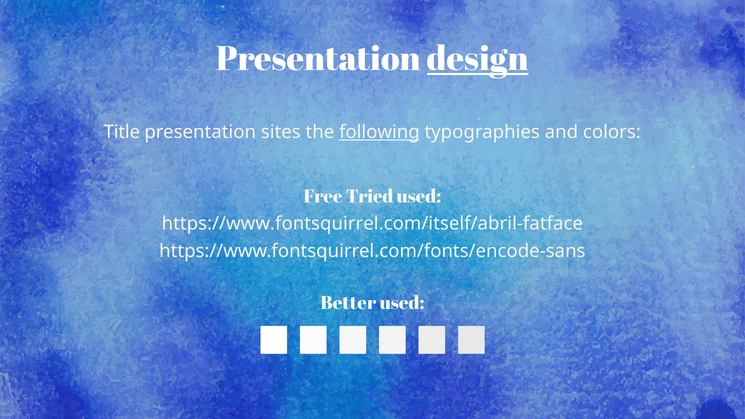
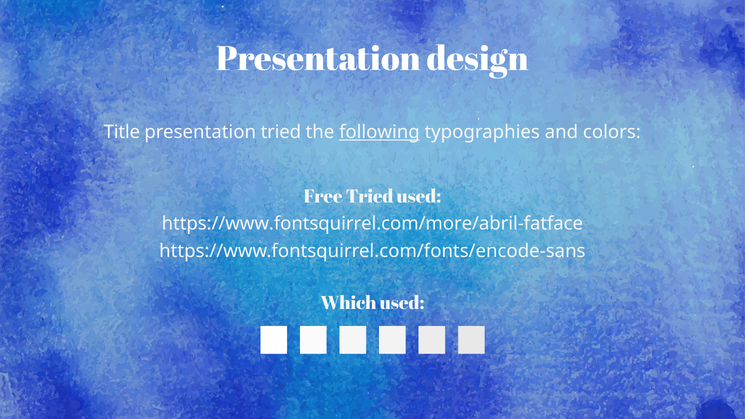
design underline: present -> none (478, 59)
presentation sites: sites -> tried (281, 132)
https://www.fontsquirrel.com/itself/abril-fatface: https://www.fontsquirrel.com/itself/abril-fatface -> https://www.fontsquirrel.com/more/abril-fatface (372, 224)
Better: Better -> Which (348, 303)
